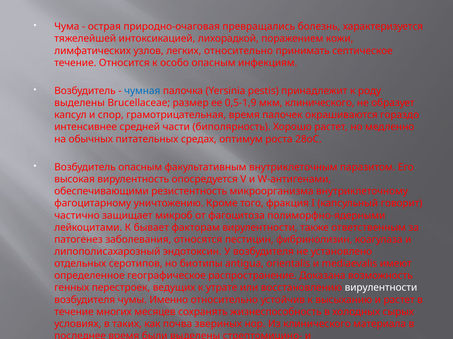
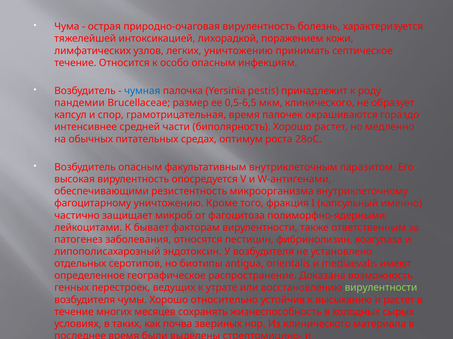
природно-очаговая превращались: превращались -> вирулентность (259, 27)
легких относительно: относительно -> уничтожению (238, 51)
выделены: выделены -> пандемии (80, 103)
0,5-1,9: 0,5-1,9 -> 0,5-6,5 (241, 103)
говорит: говорит -> именно (401, 204)
вирулентности colour: white -> light green (381, 288)
чумы Именно: Именно -> Хорошо (169, 300)
